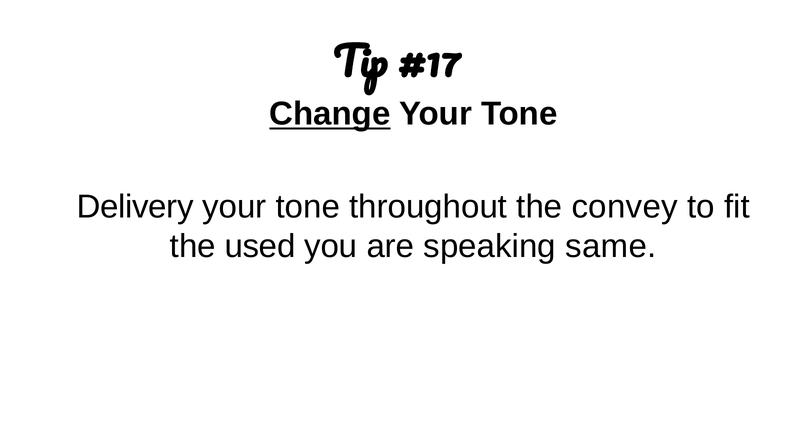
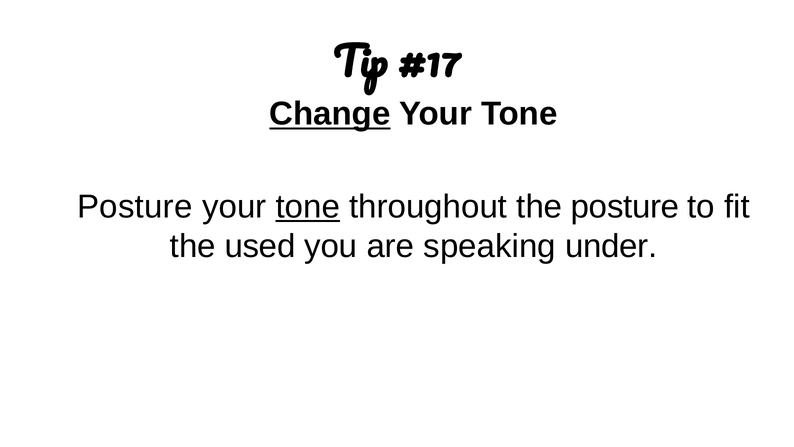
Delivery: Delivery -> Posture (135, 207)
tone underline: none -> present (308, 207)
the convey: convey -> posture (625, 207)
same: same -> under (611, 246)
